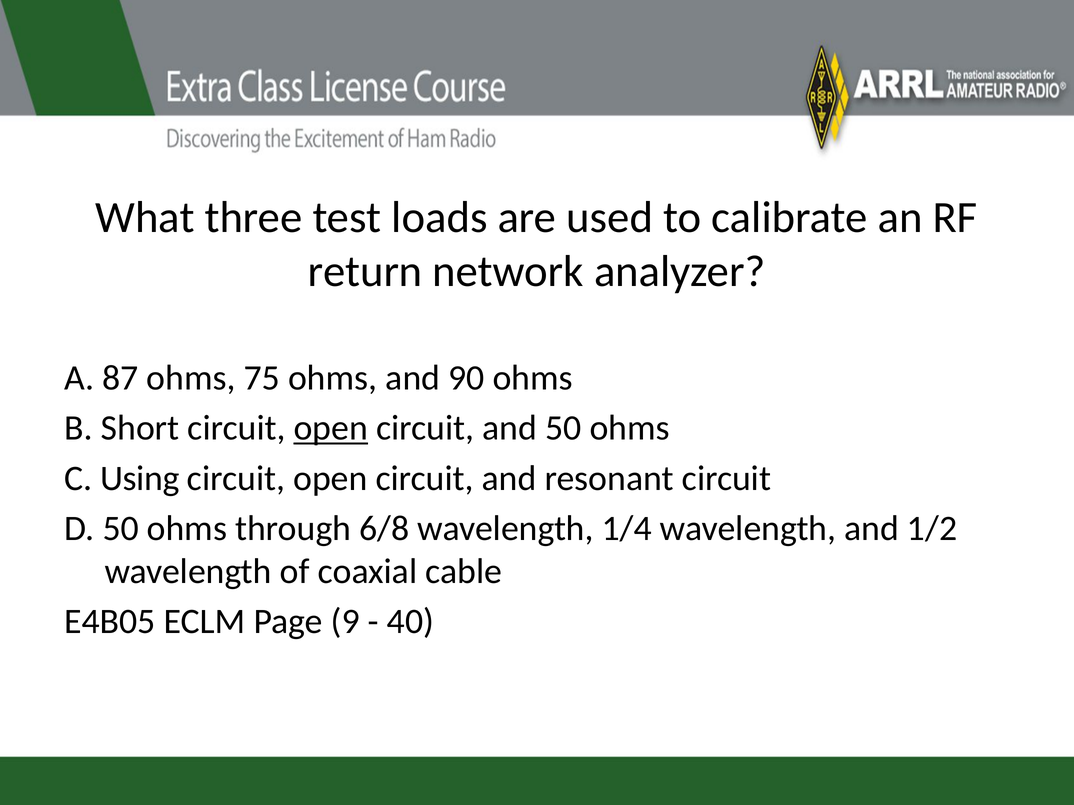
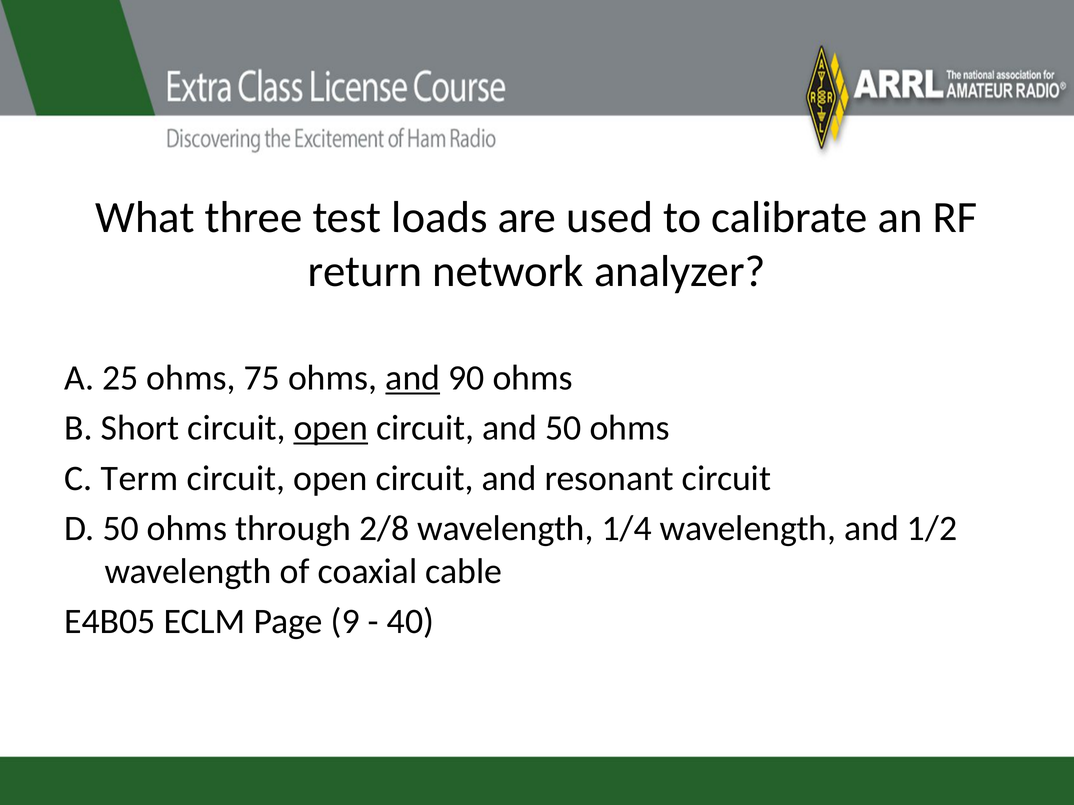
87: 87 -> 25 (120, 378)
and underline: none -> present (413, 378)
Using: Using -> Term (139, 479)
6/8: 6/8 -> 2/8 (384, 529)
